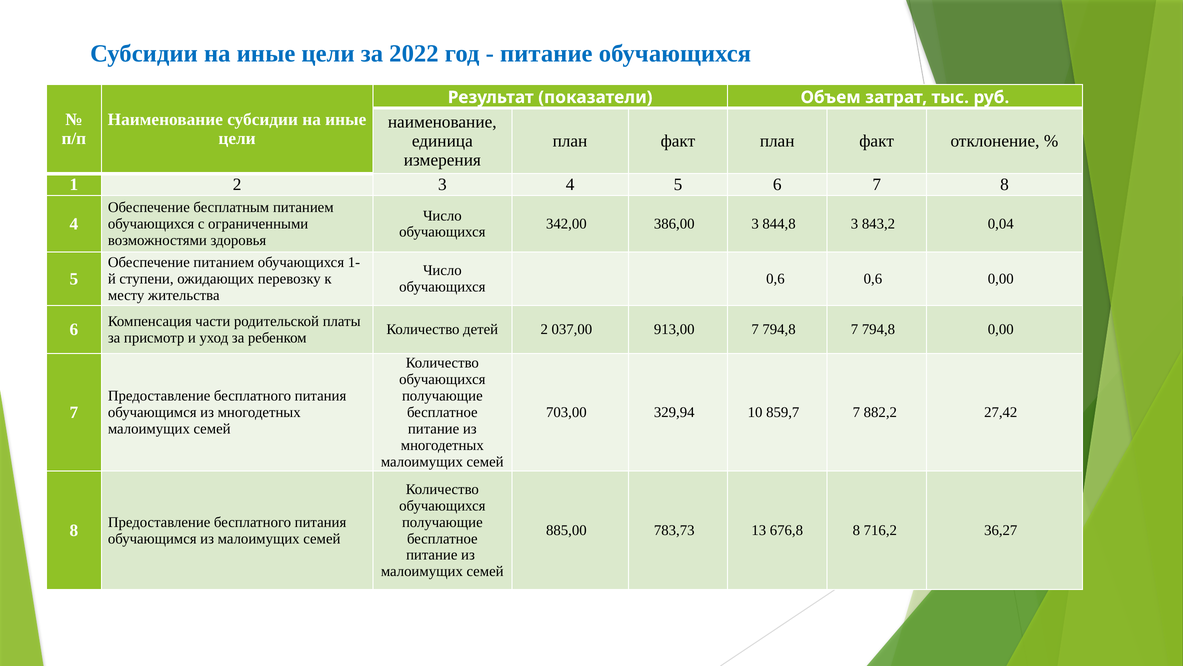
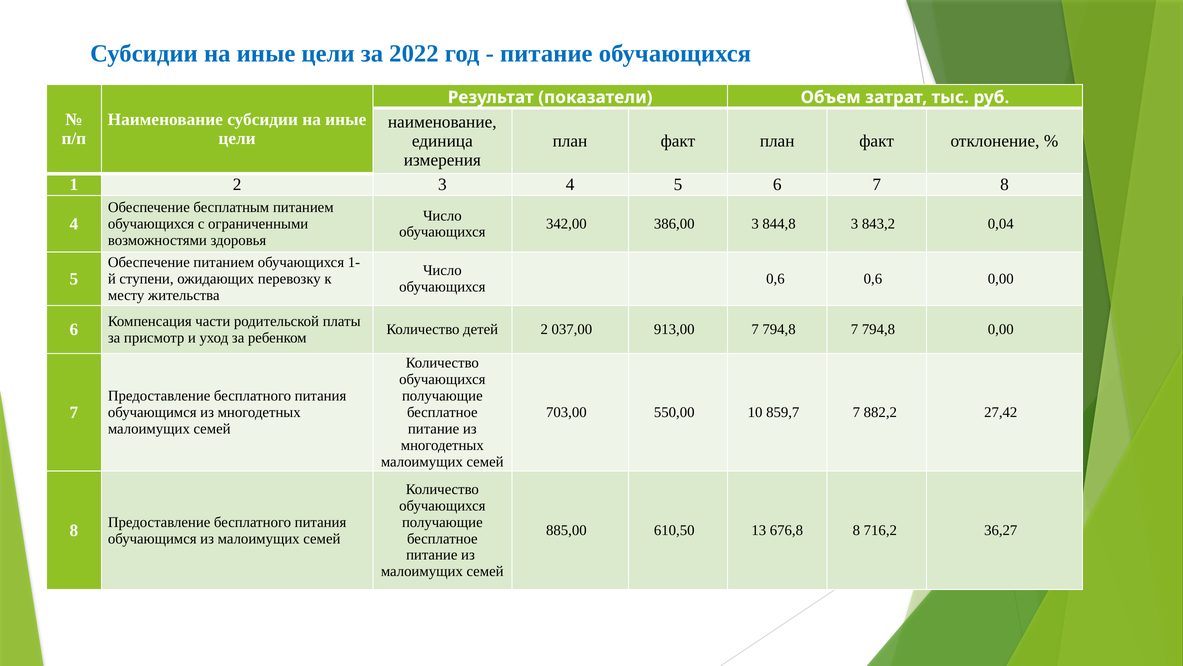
329,94: 329,94 -> 550,00 (674, 412)
783,73: 783,73 -> 610,50 (674, 530)
